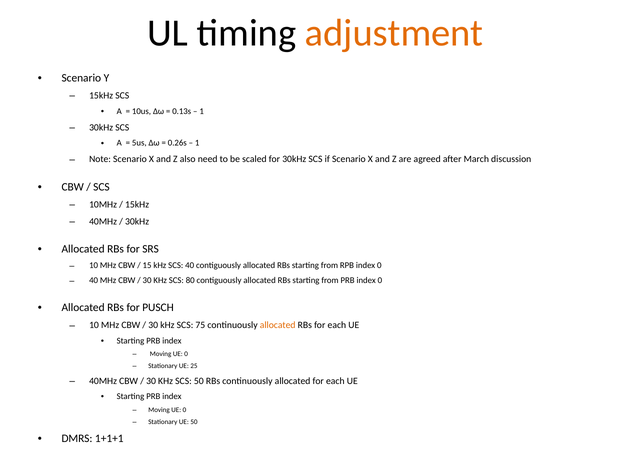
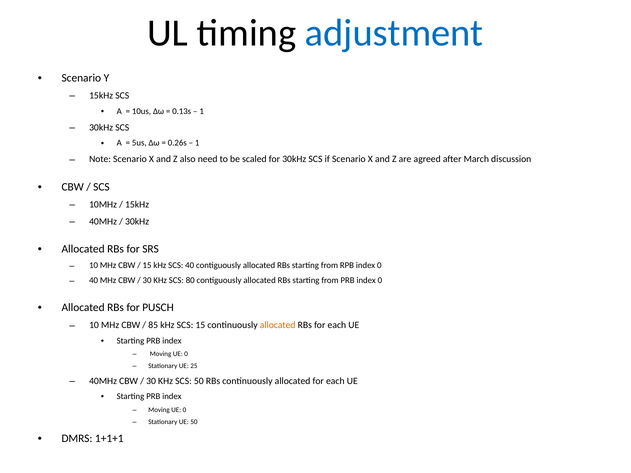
adjustment colour: orange -> blue (394, 33)
30: 30 -> 85 (153, 325)
SCS 75: 75 -> 15 (200, 325)
